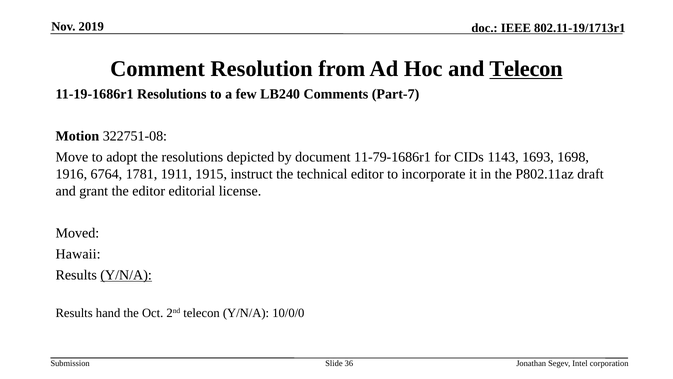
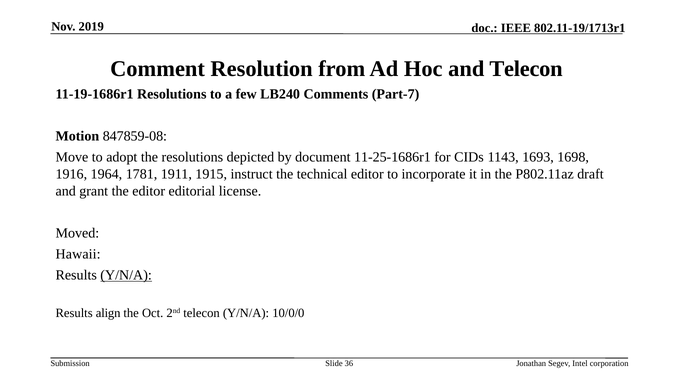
Telecon underline: present -> none (526, 69)
322751-08: 322751-08 -> 847859-08 (135, 136)
11-79-1686r1: 11-79-1686r1 -> 11-25-1686r1 (392, 157)
6764: 6764 -> 1964 (106, 174)
hand: hand -> align (108, 313)
